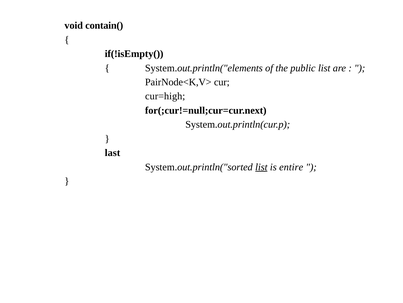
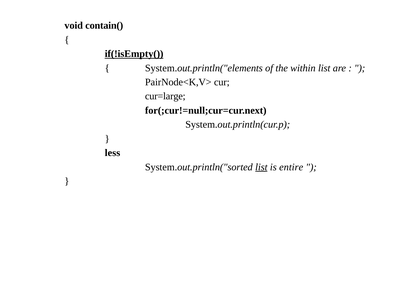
if(!isEmpty( underline: none -> present (134, 54)
public: public -> within (303, 68)
cur=high: cur=high -> cur=large (165, 96)
last: last -> less (113, 152)
